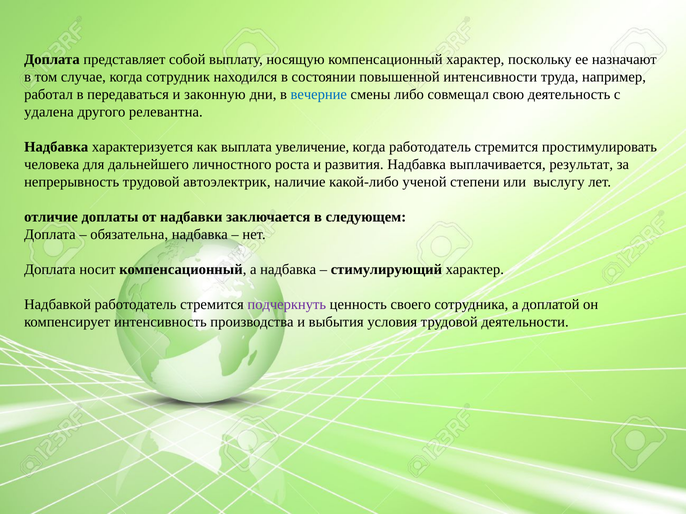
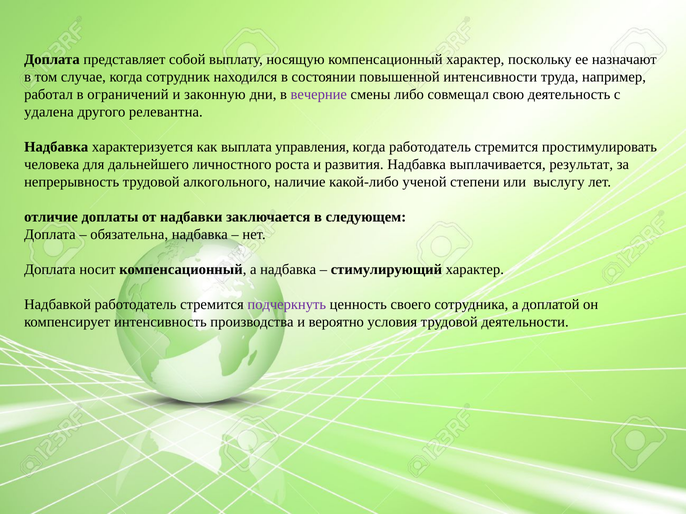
передаваться: передаваться -> ограничений (128, 95)
вечерние colour: blue -> purple (319, 95)
увеличение: увеличение -> управления (312, 147)
автоэлектрик: автоэлектрик -> алкогольного (227, 182)
выбытия: выбытия -> вероятно (336, 322)
